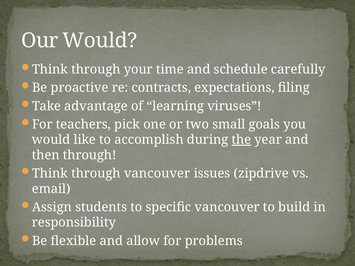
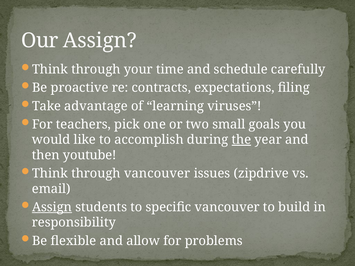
Our Would: Would -> Assign (100, 41)
then through: through -> youtube (90, 155)
Assign underline: none -> present (52, 207)
